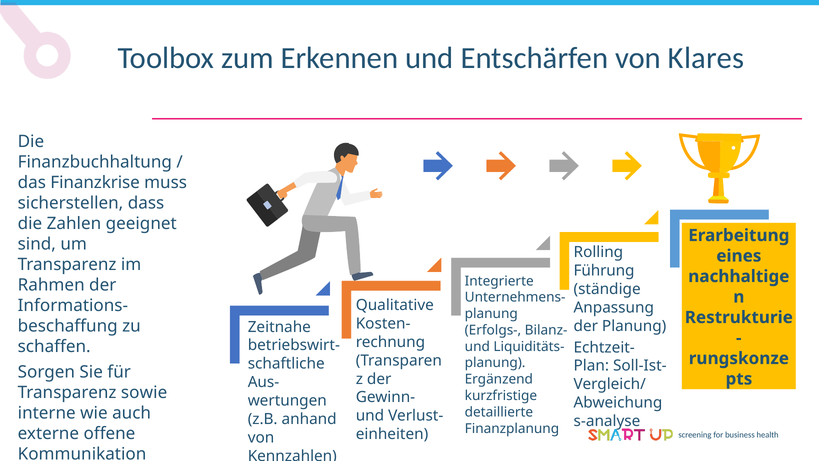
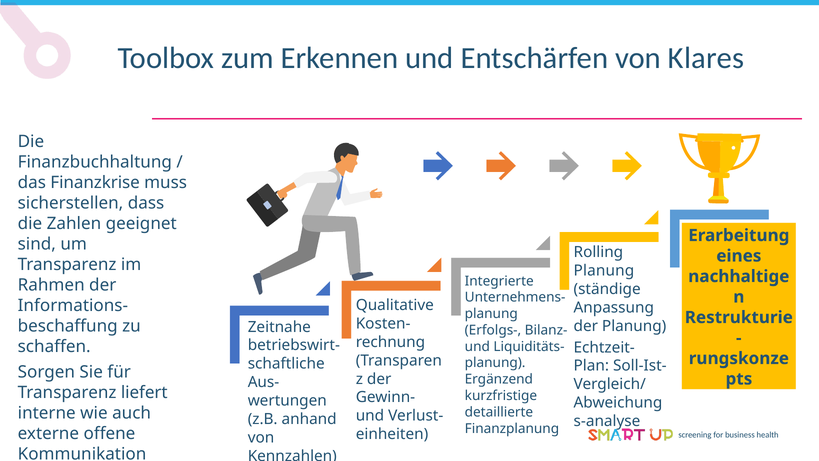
Führung: Führung -> Planung (604, 270)
sowie: sowie -> liefert (144, 393)
